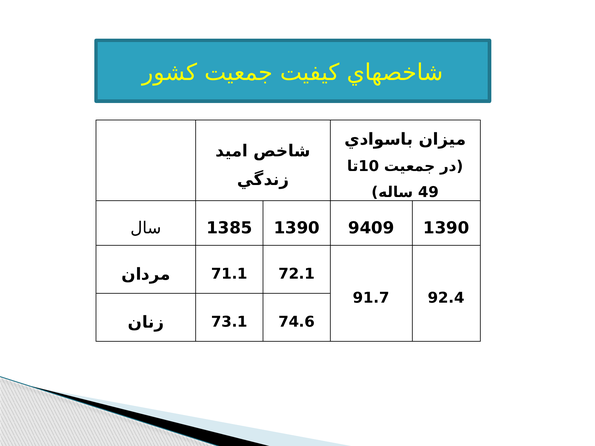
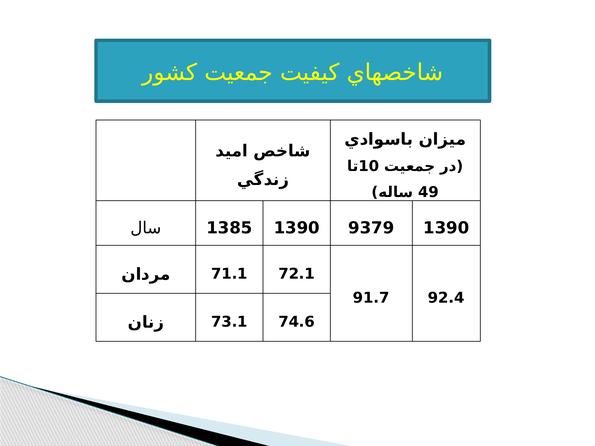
9409: 9409 -> 9379 (371, 228)
